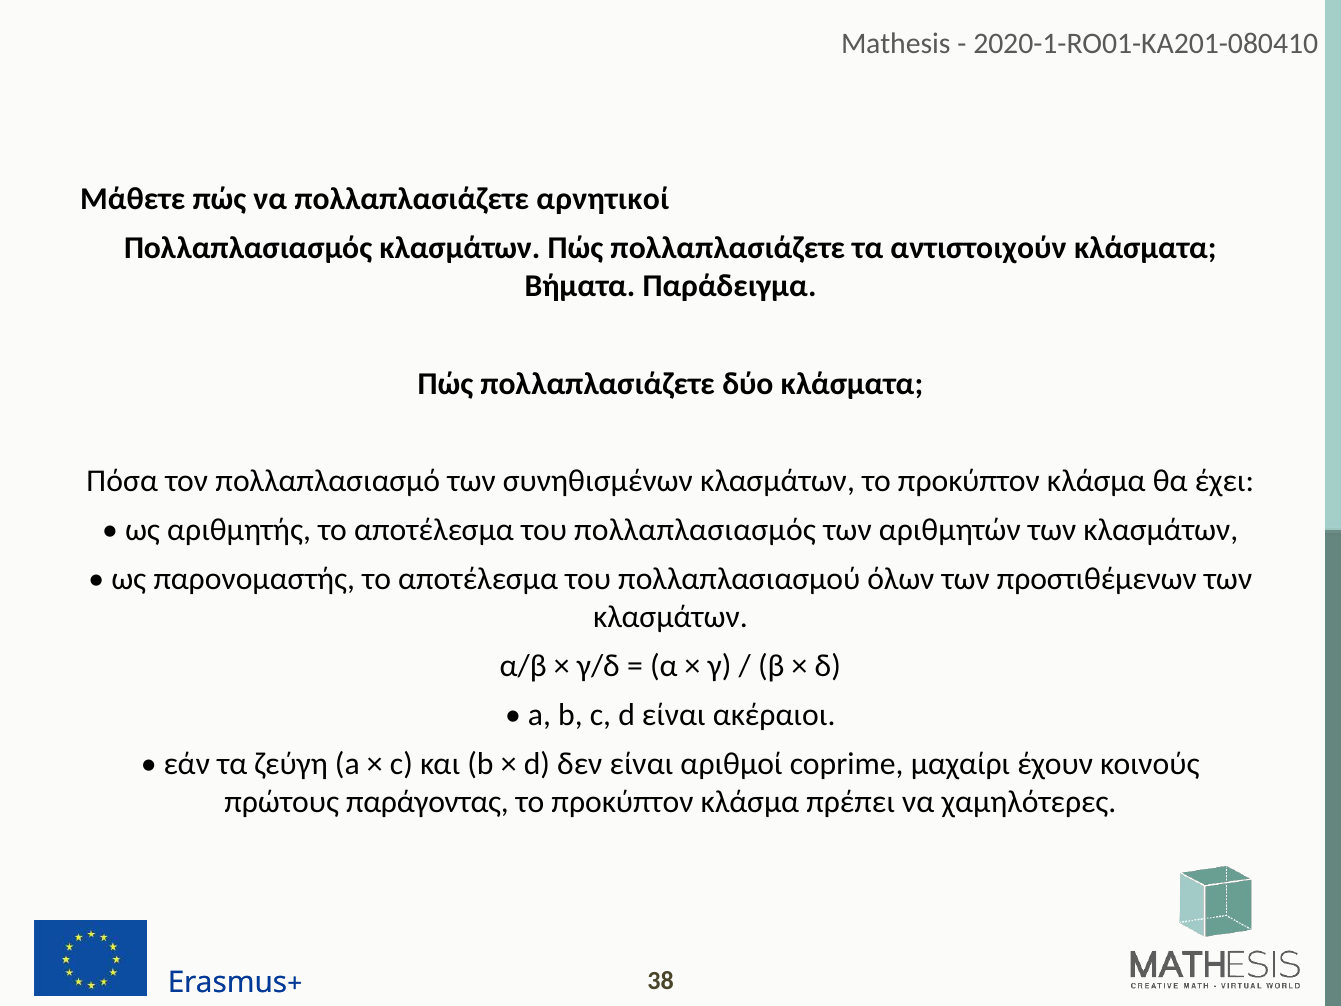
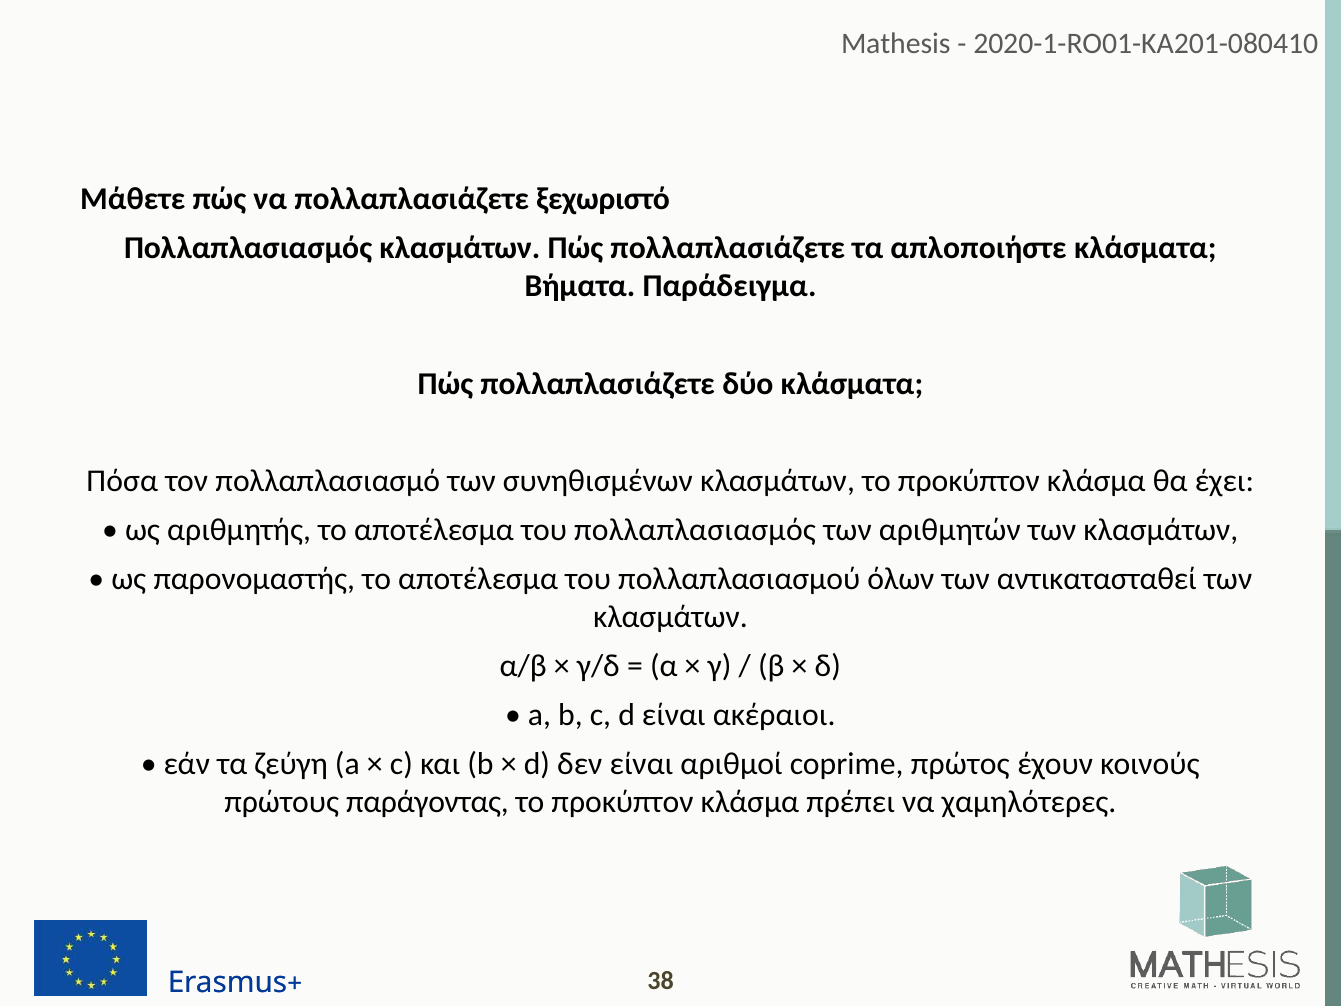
αρνητικοί: αρνητικοί -> ξεχωριστό (603, 199)
αντιστοιχούν: αντιστοιχούν -> απλοποιήστε (979, 248)
προστιθέμενων: προστιθέμενων -> αντικατασταθεί (1097, 579)
μαχαίρι: μαχαίρι -> πρώτος (960, 764)
